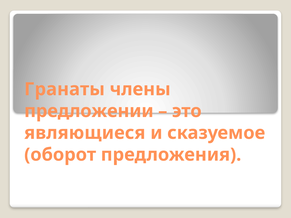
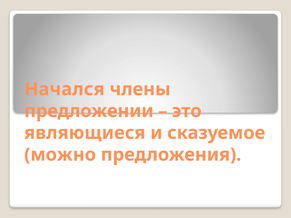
Гранаты: Гранаты -> Начался (64, 89)
оборот: оборот -> можно (60, 155)
